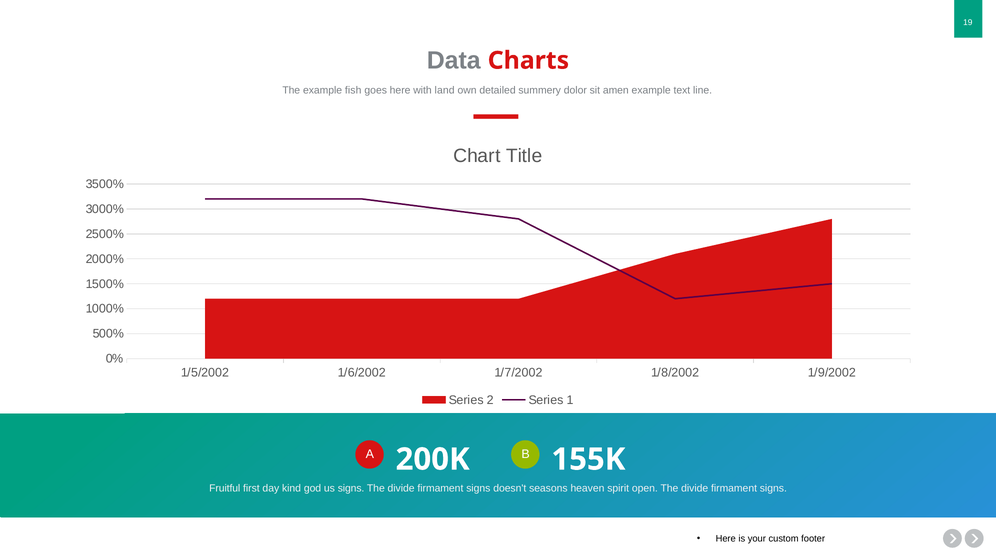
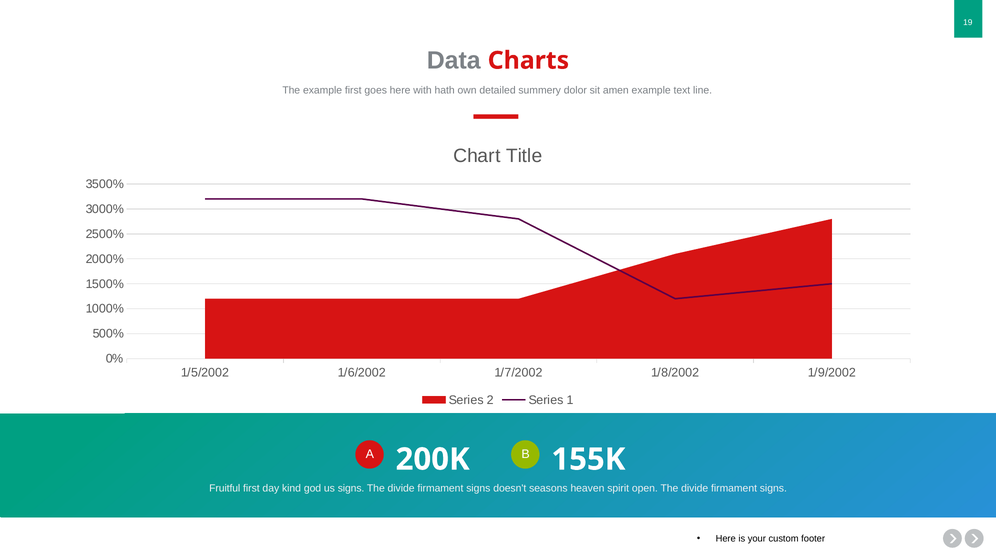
example fish: fish -> first (353, 90)
land: land -> hath (445, 90)
